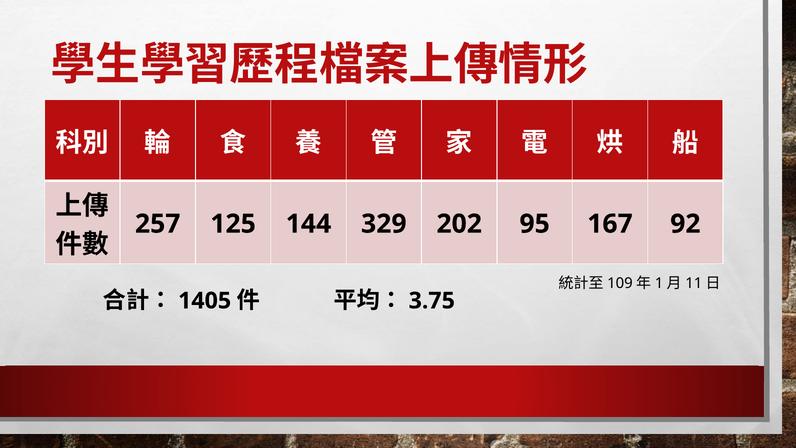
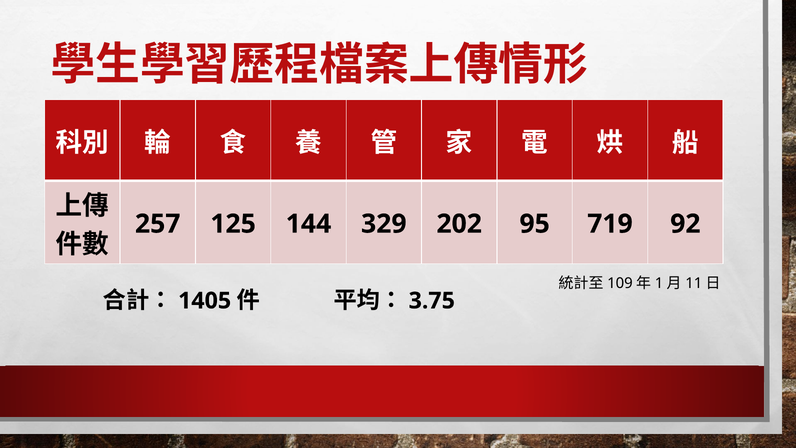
167: 167 -> 719 (610, 224)
